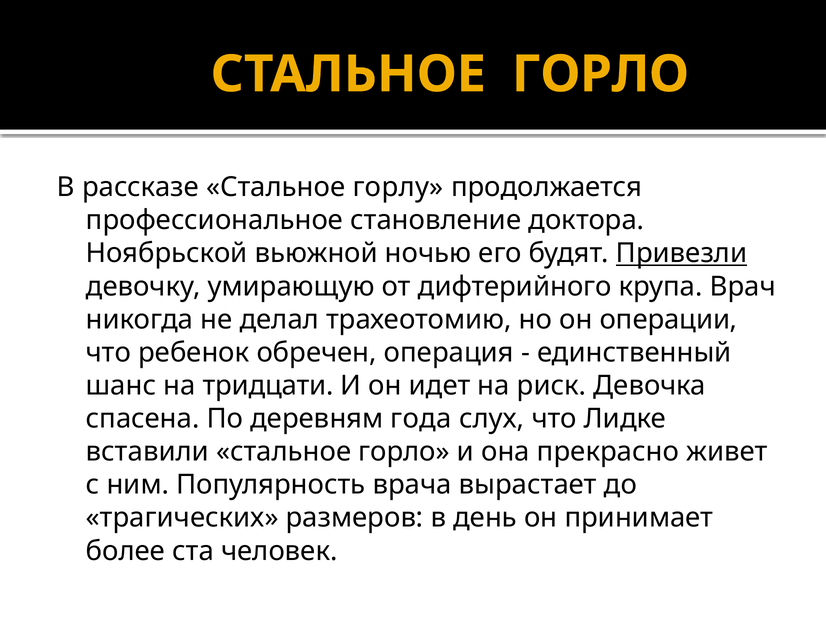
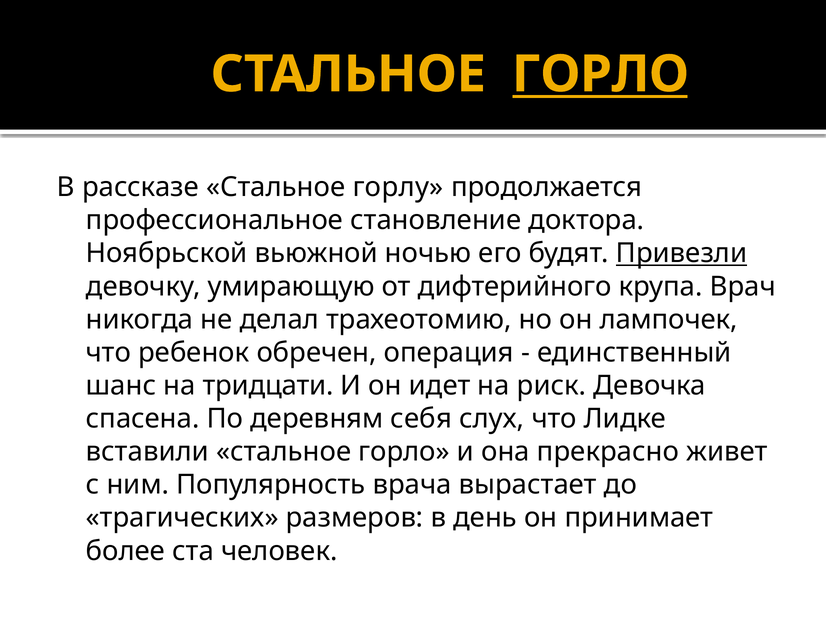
ГОРЛО underline: none -> present (600, 74)
операции: операции -> лампочек (669, 319)
года: года -> себя (421, 418)
